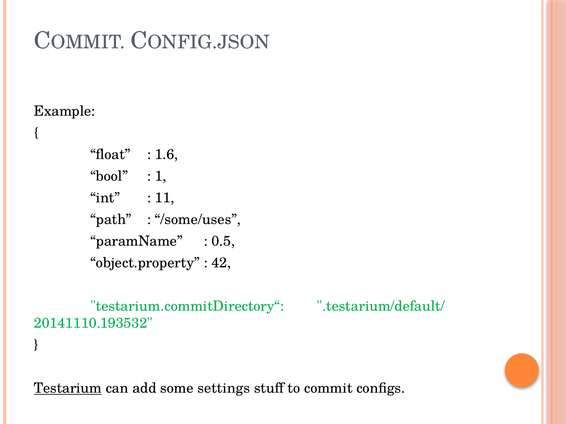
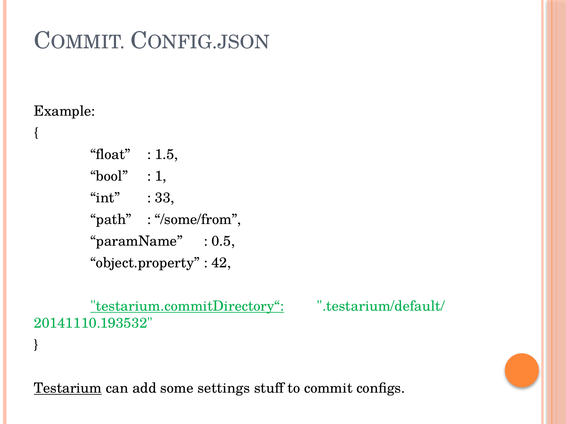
1.6: 1.6 -> 1.5 (167, 155)
11: 11 -> 33 (165, 198)
/some/uses: /some/uses -> /some/from (198, 220)
testarium.commitDirectory“ underline: none -> present (187, 307)
